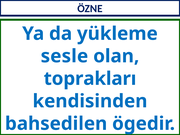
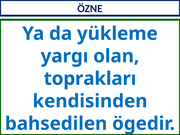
sesle: sesle -> yargı (65, 56)
